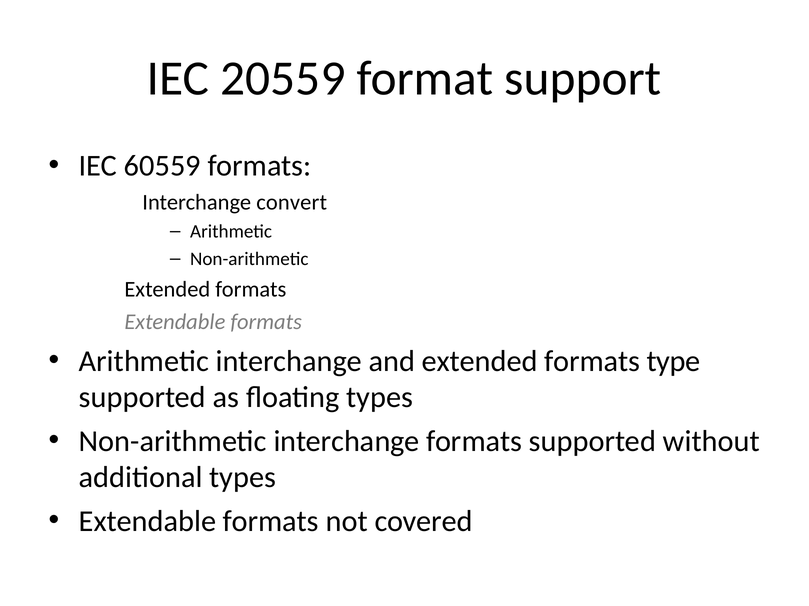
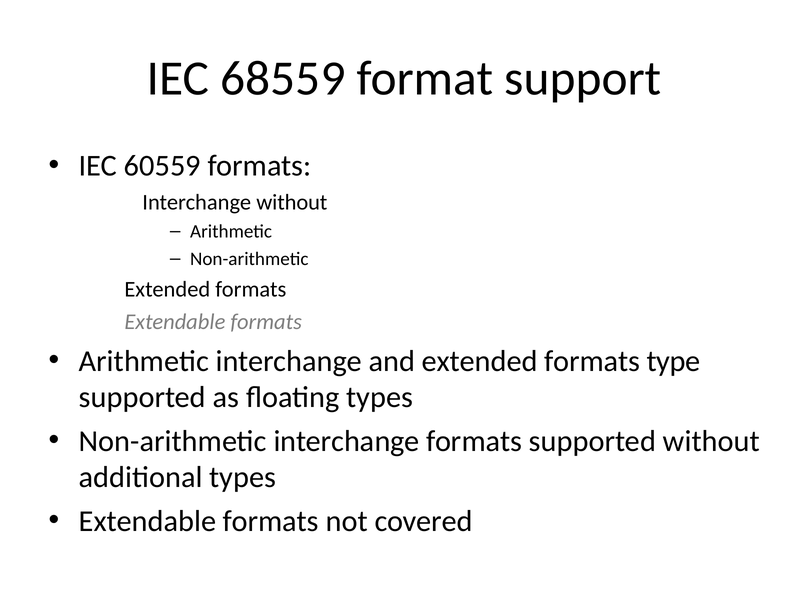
20559: 20559 -> 68559 (283, 78)
Interchange convert: convert -> without (292, 203)
